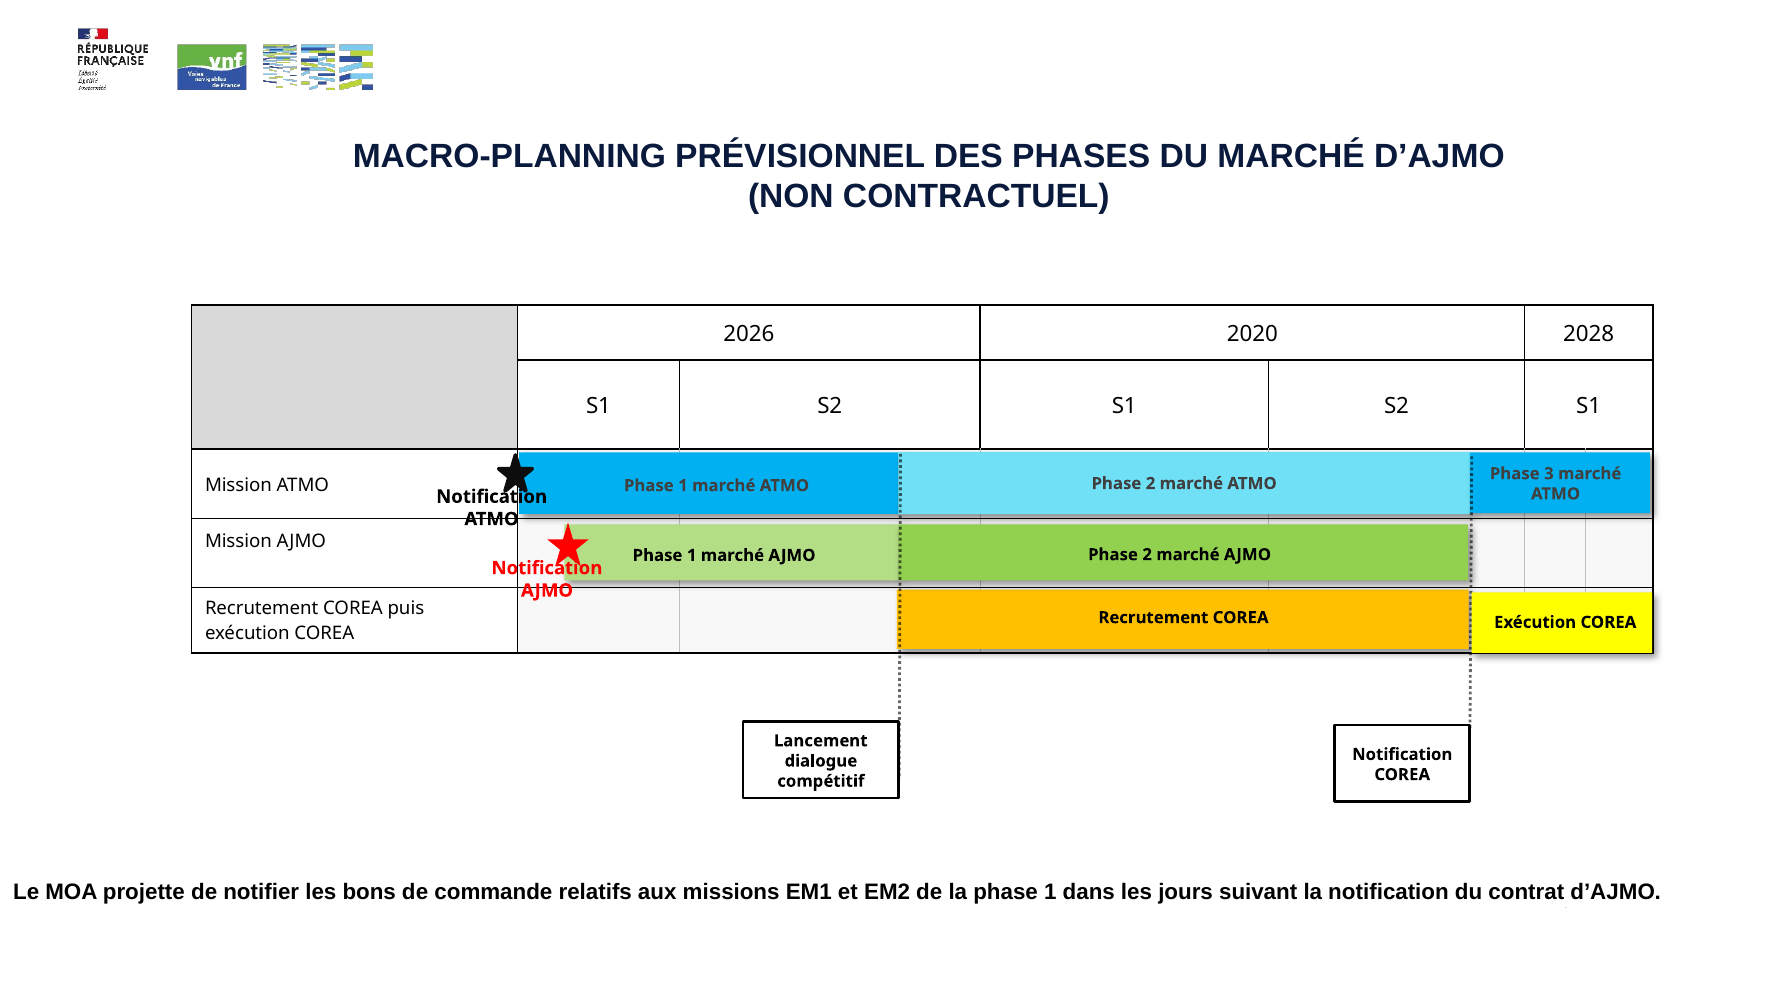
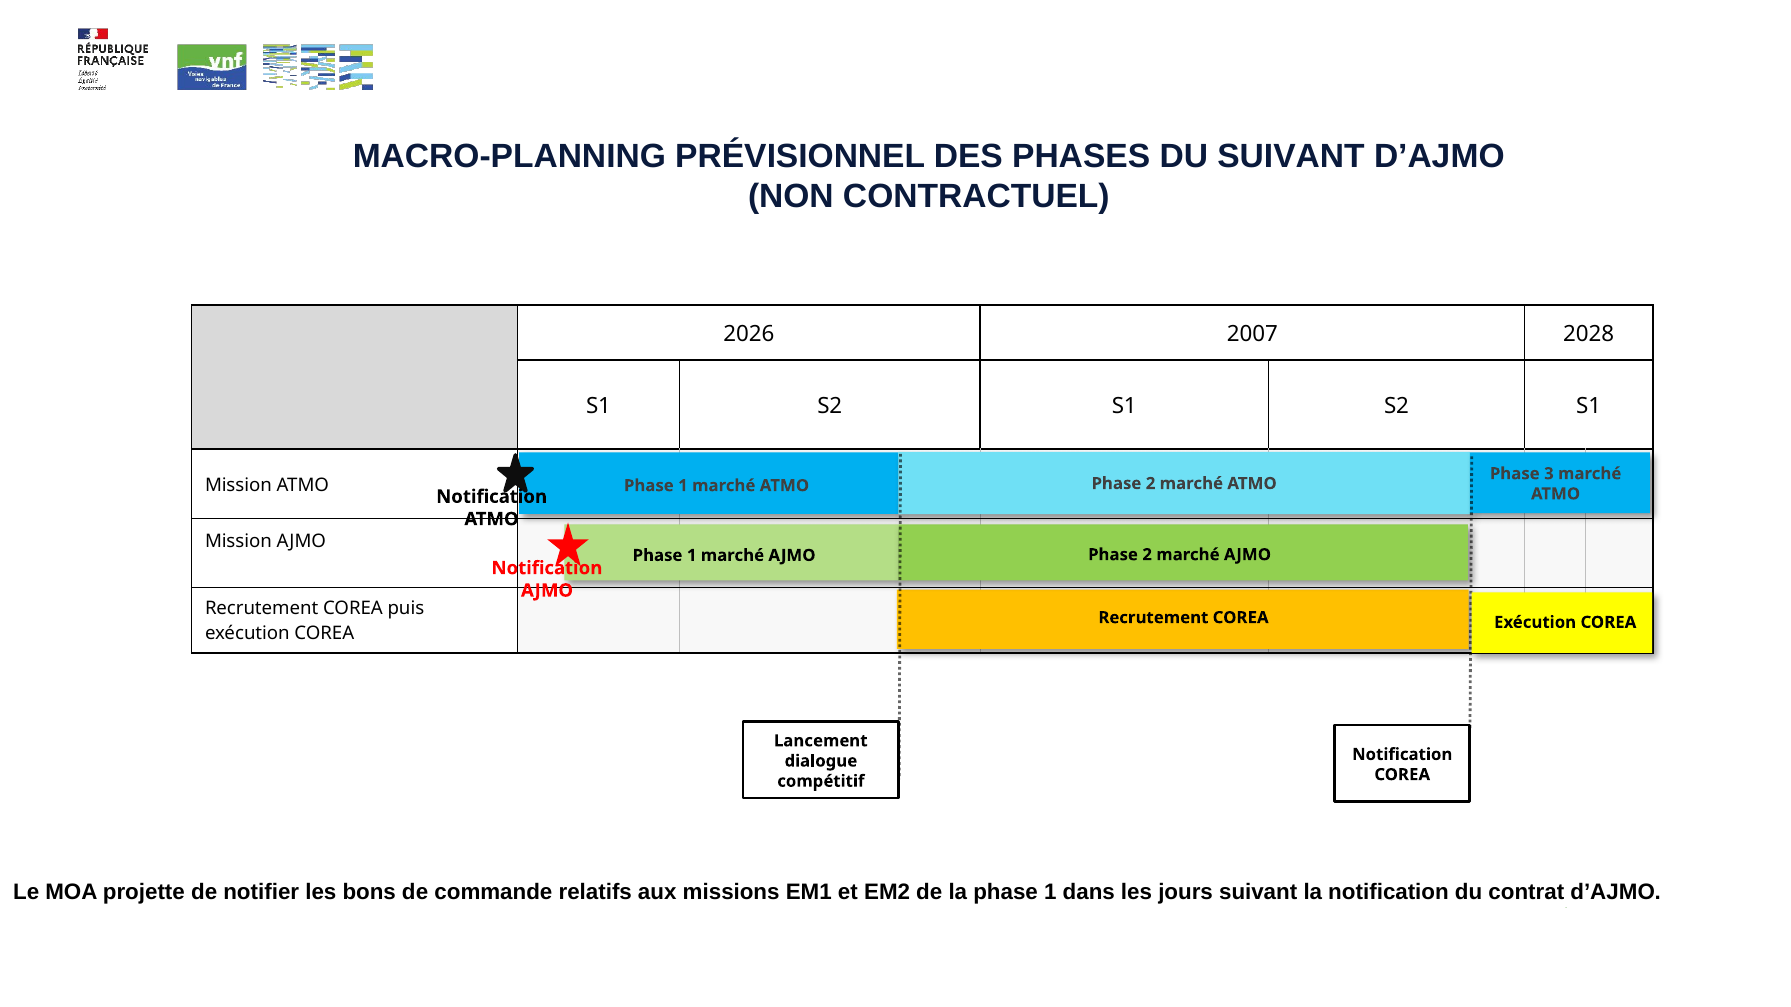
DU MARCHÉ: MARCHÉ -> SUIVANT (1291, 156)
2020: 2020 -> 2007 (1252, 334)
